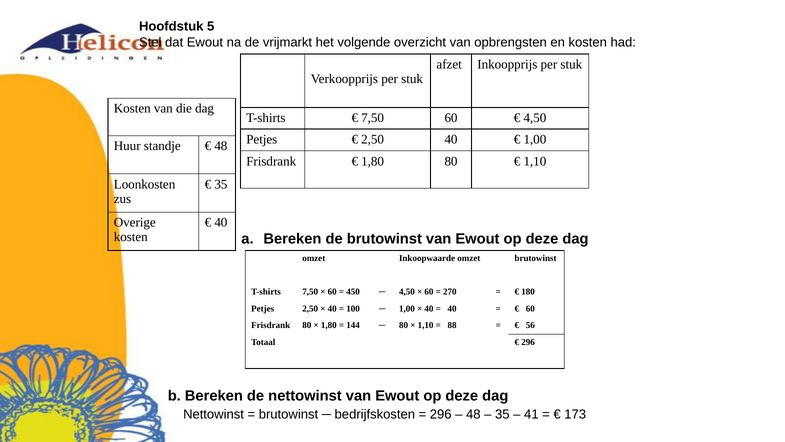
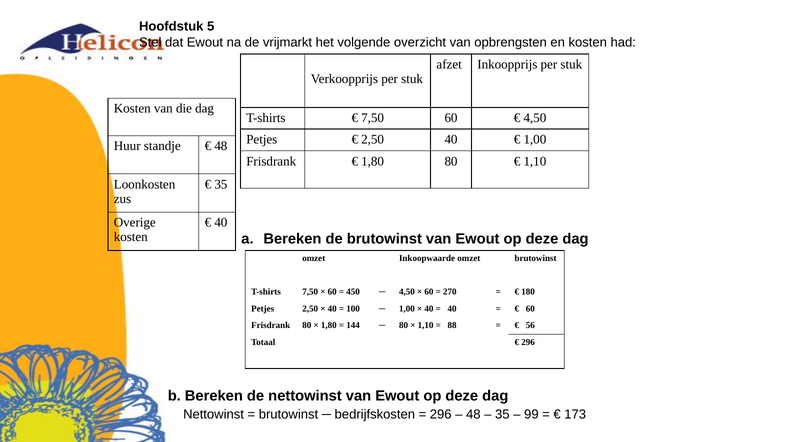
41: 41 -> 99 (531, 414)
